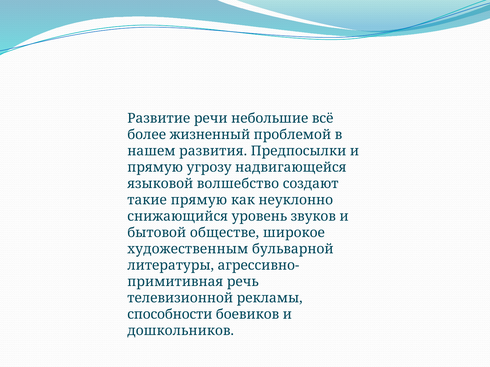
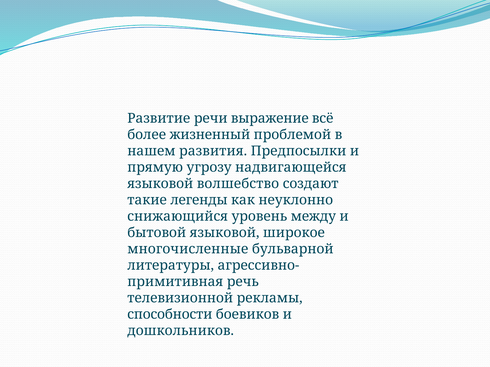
небольшие: небольшие -> выражение (270, 119)
такие прямую: прямую -> легенды (199, 200)
звуков: звуков -> между (313, 217)
бытовой обществе: обществе -> языковой (225, 233)
художественным: художественным -> многочисленные (188, 249)
